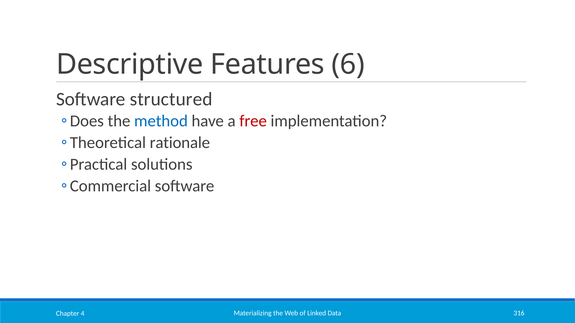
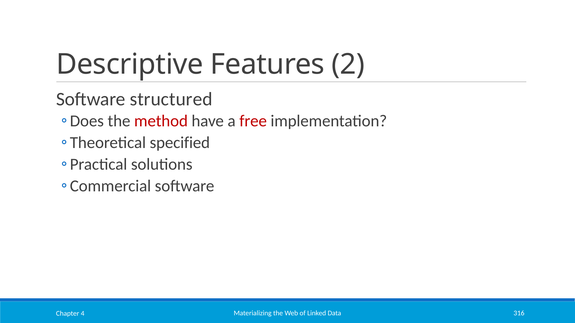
6: 6 -> 2 (348, 64)
method colour: blue -> red (161, 121)
rationale: rationale -> specified (180, 143)
